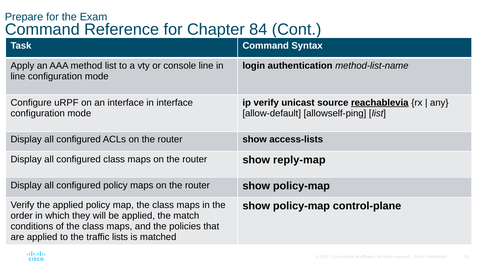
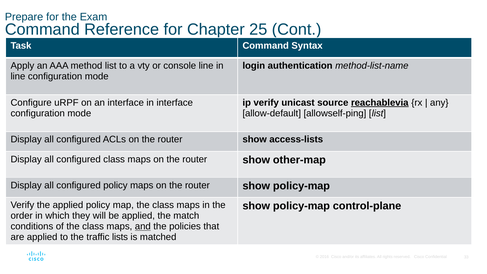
84: 84 -> 25 (258, 30)
reply-map: reply-map -> other-map (299, 160)
and underline: none -> present (143, 226)
